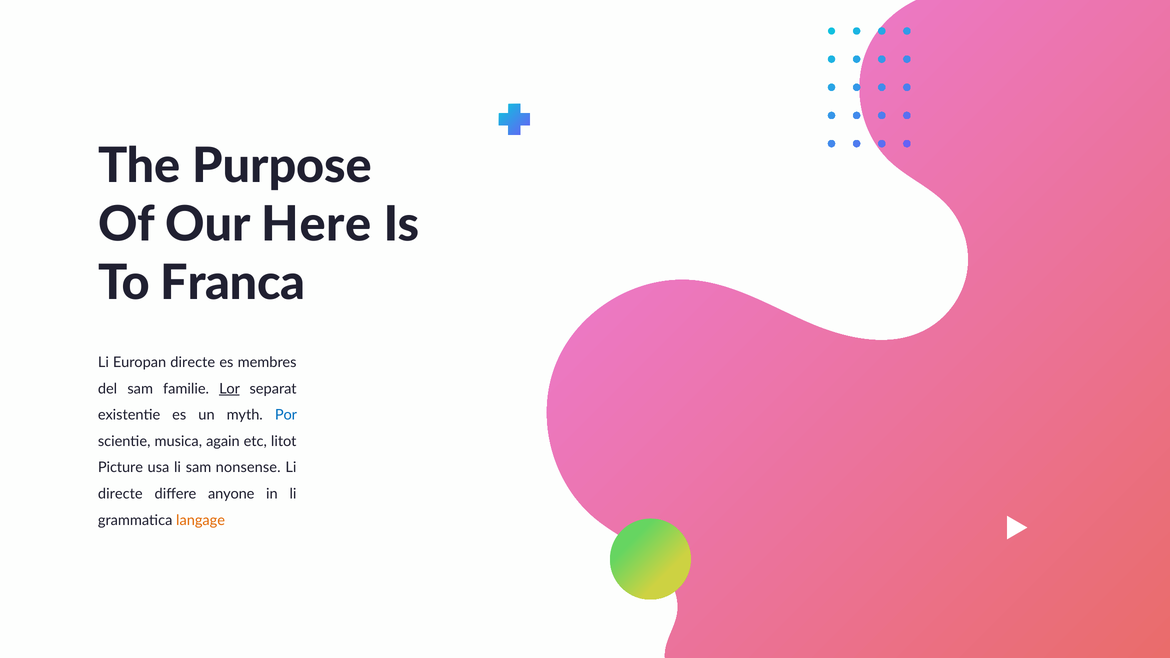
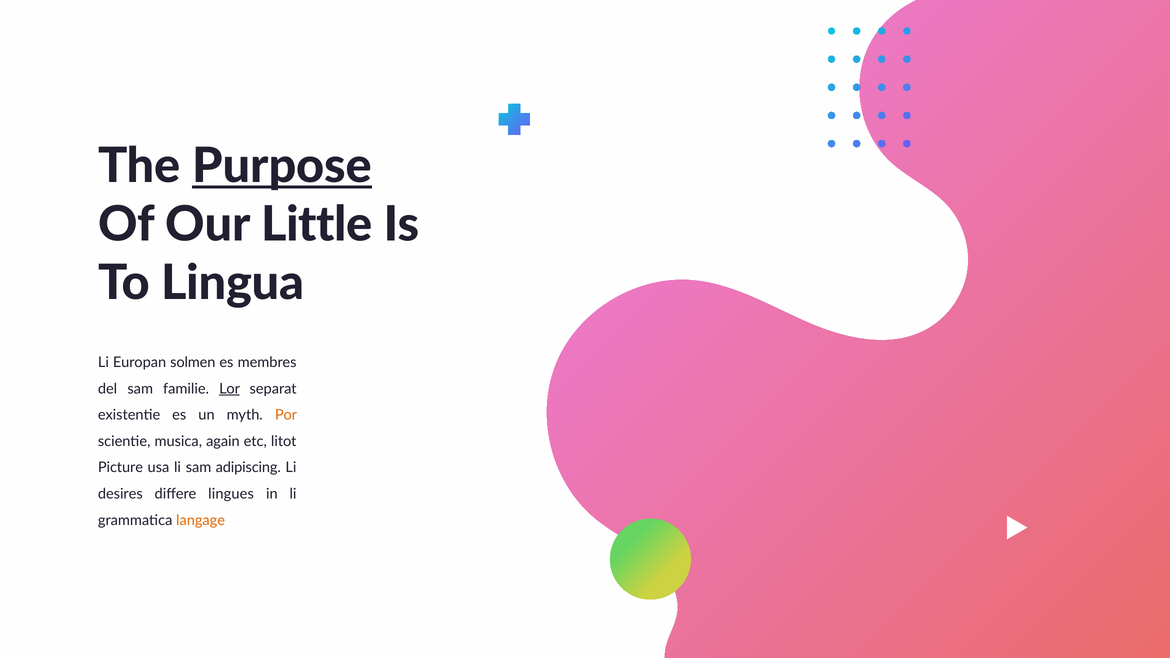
Purpose underline: none -> present (282, 166)
Here: Here -> Little (317, 225)
Franca: Franca -> Lingua (233, 283)
Europan directe: directe -> solmen (193, 362)
Por colour: blue -> orange (286, 415)
nonsense: nonsense -> adipiscing (248, 468)
directe: directe -> desires (120, 494)
anyone: anyone -> lingues (231, 494)
